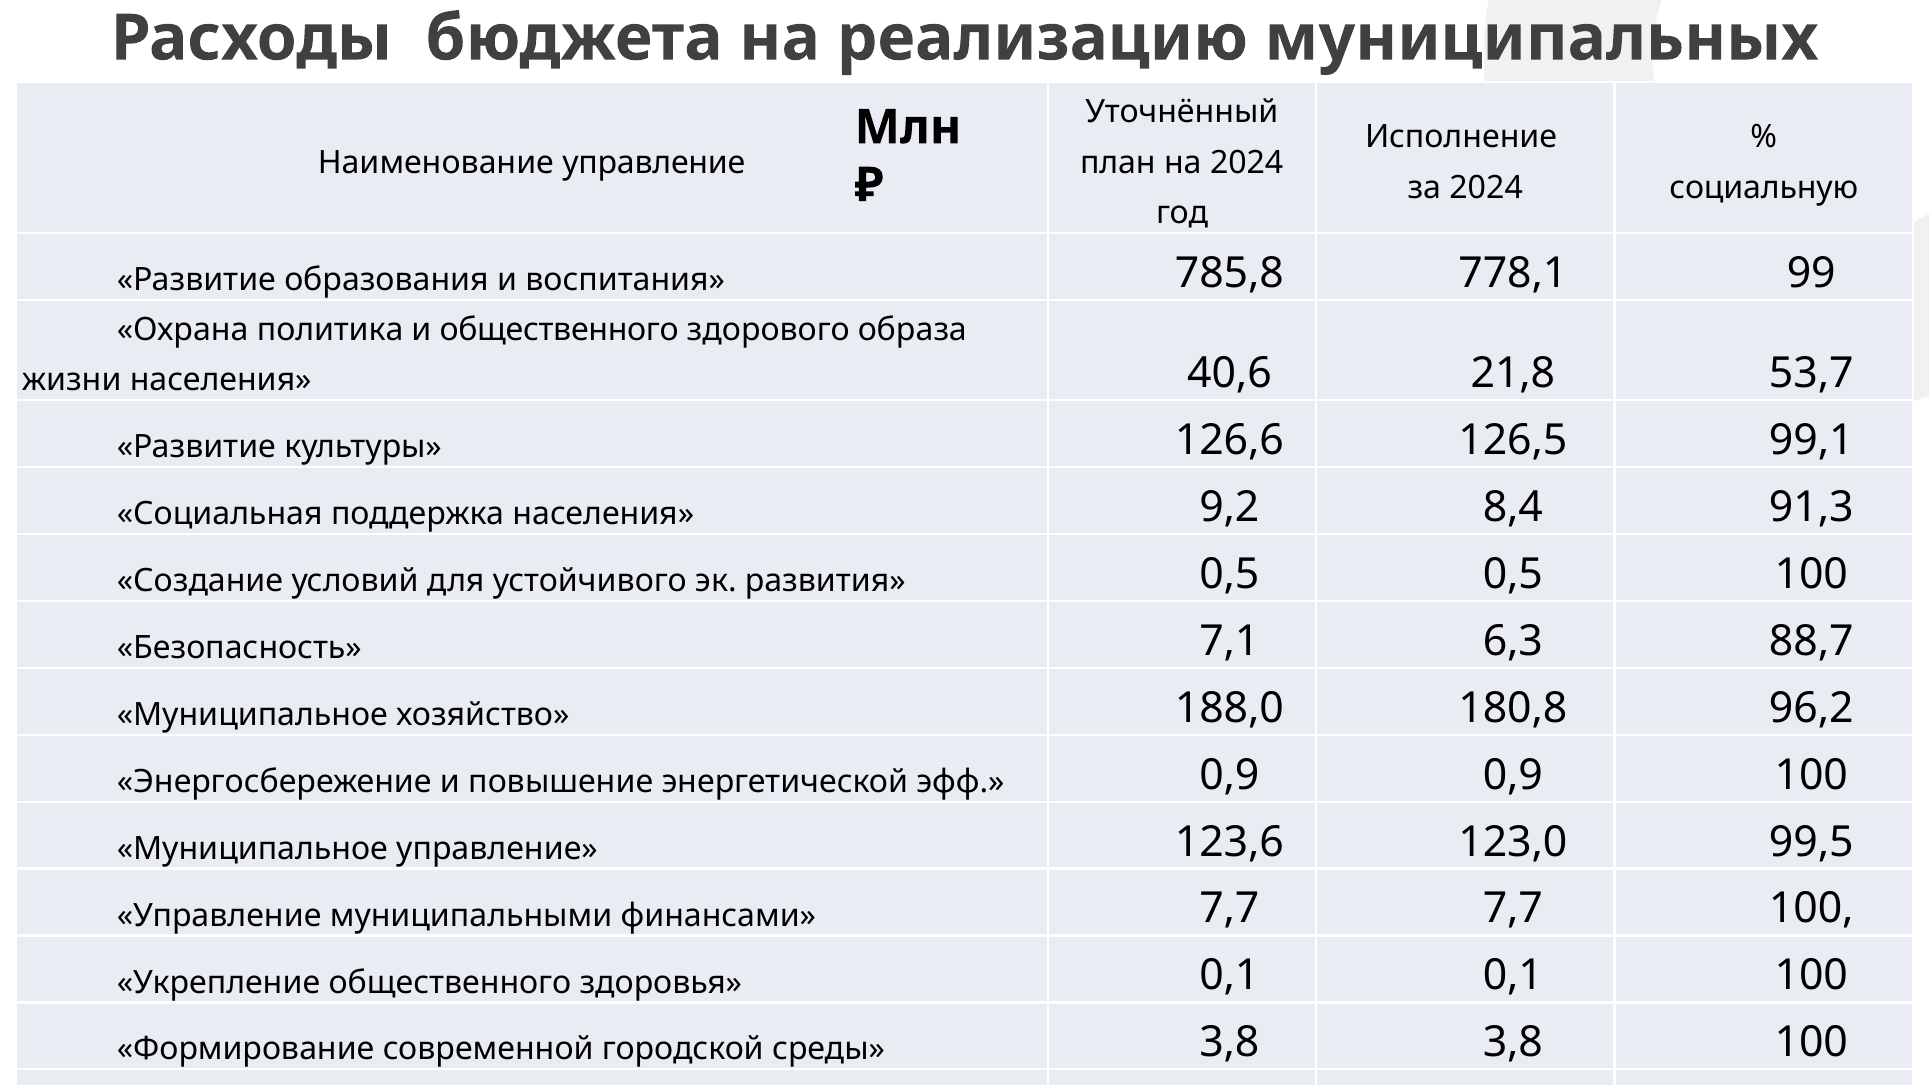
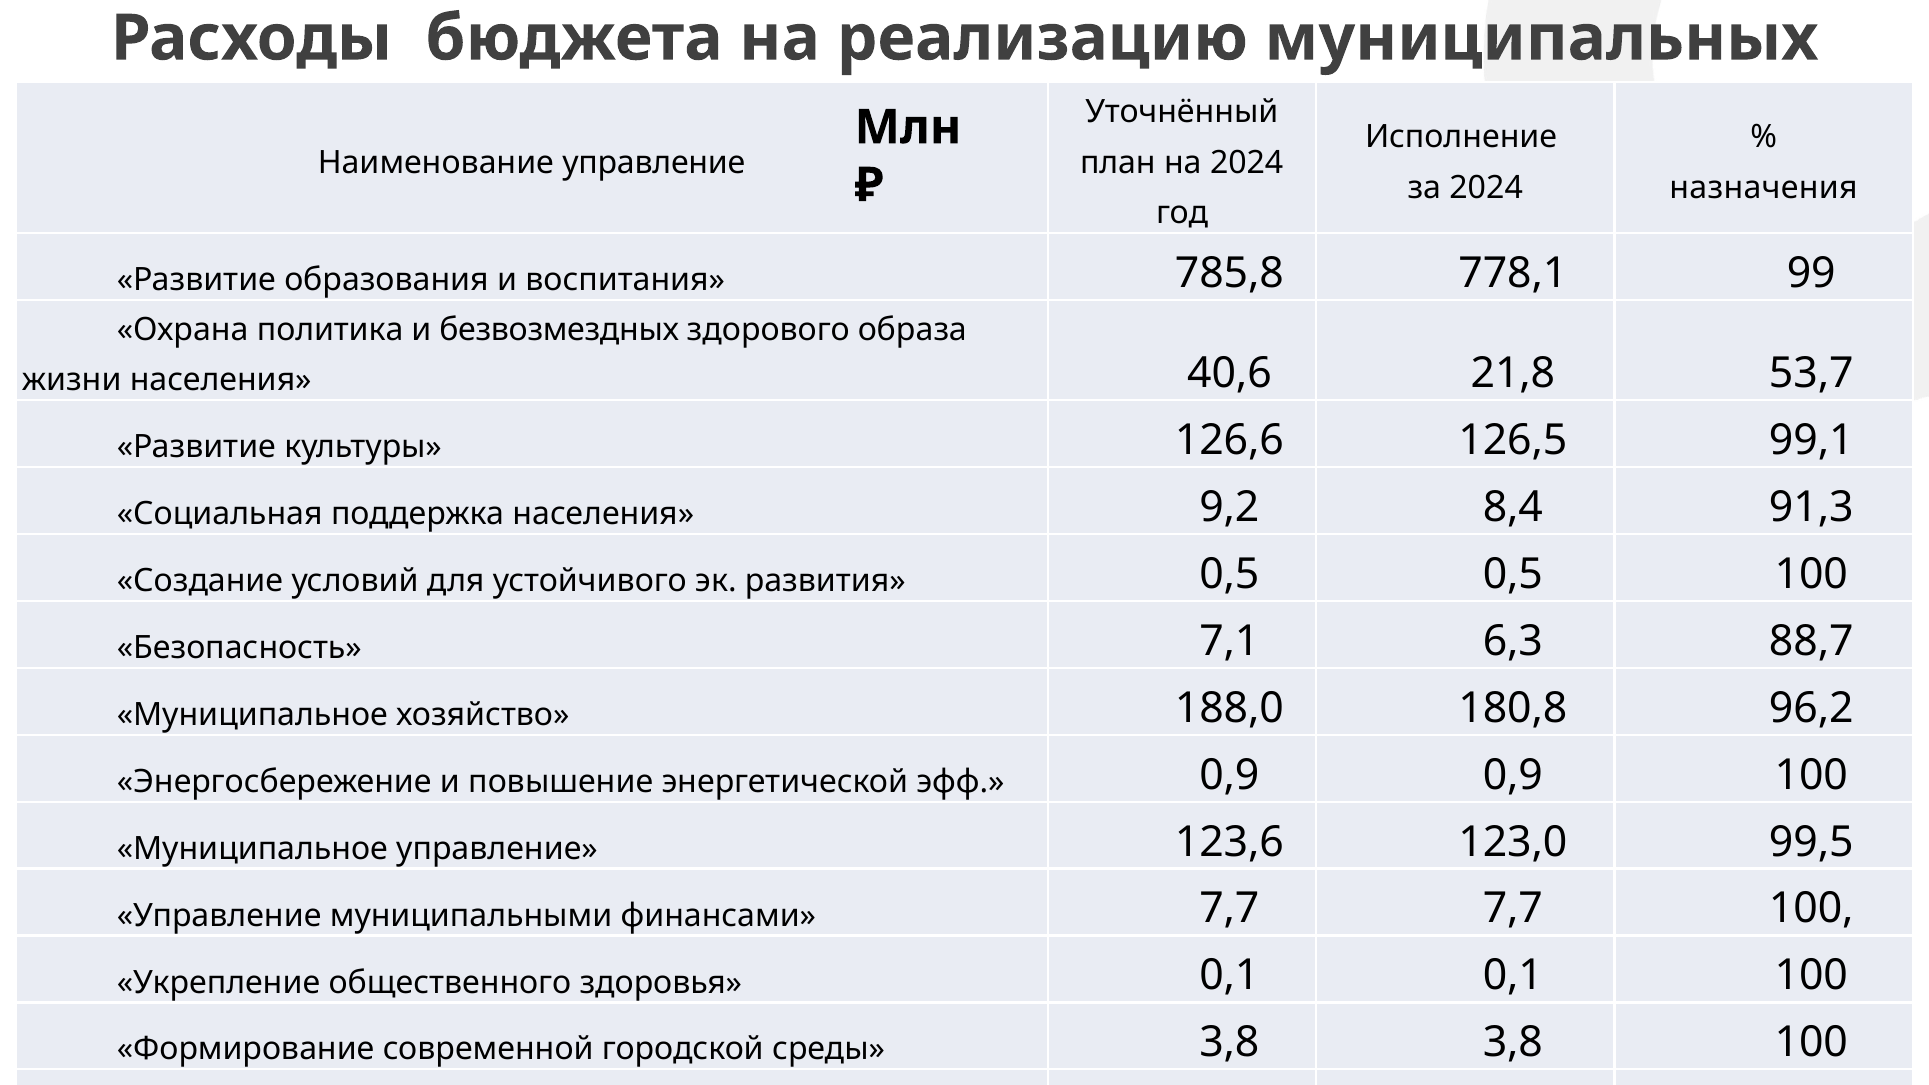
социальную: социальную -> назначения (1764, 188)
и общественного: общественного -> безвозмездных (559, 330)
